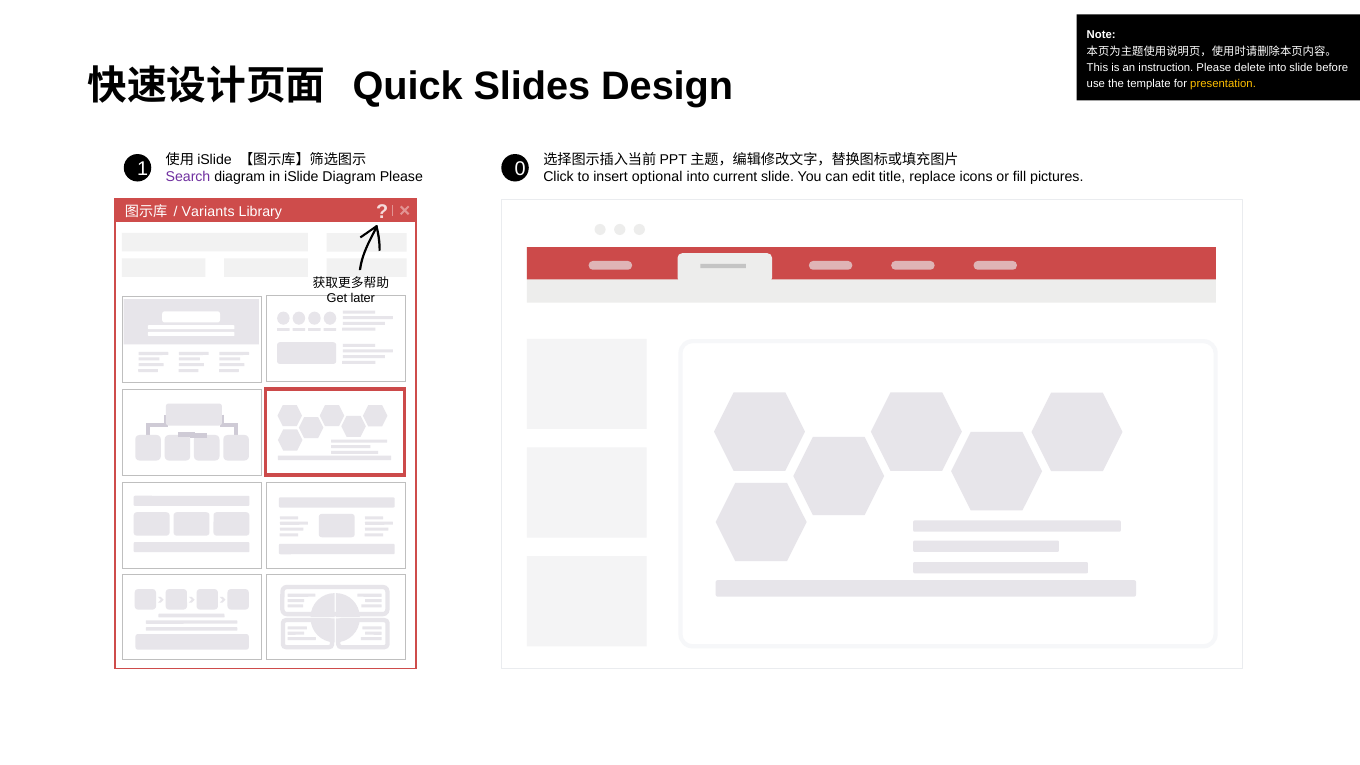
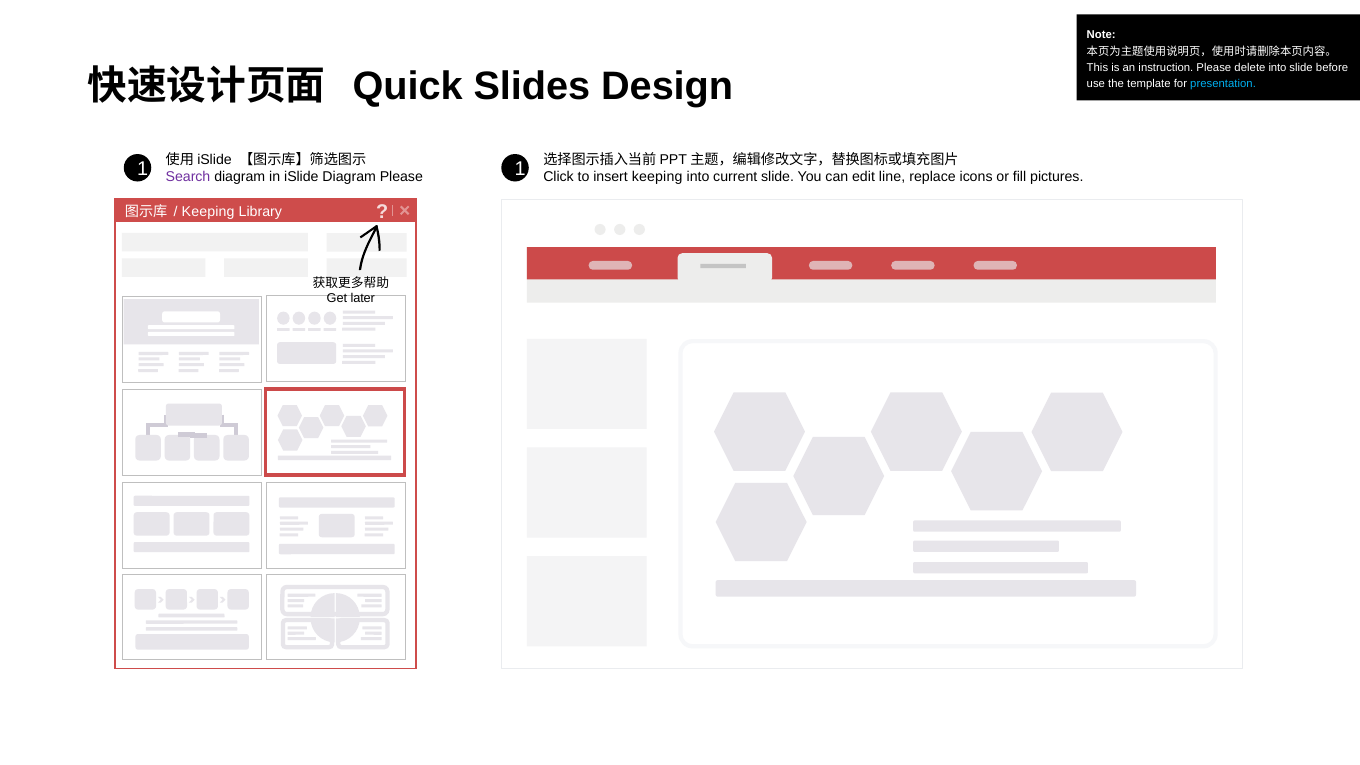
presentation colour: yellow -> light blue (1223, 84)
1 0: 0 -> 1 (520, 169)
insert optional: optional -> keeping (657, 177)
title: title -> line (892, 177)
Variants: Variants -> Keeping (208, 211)
